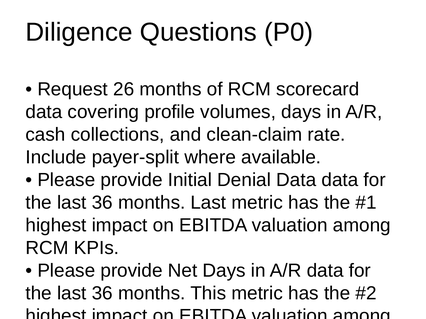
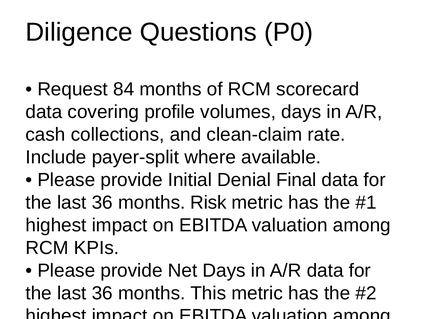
26: 26 -> 84 (124, 89)
Denial Data: Data -> Final (296, 180)
months Last: Last -> Risk (208, 203)
